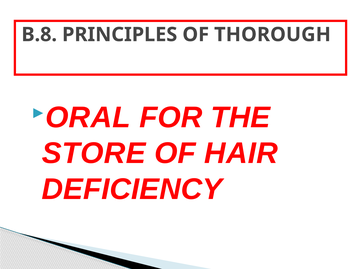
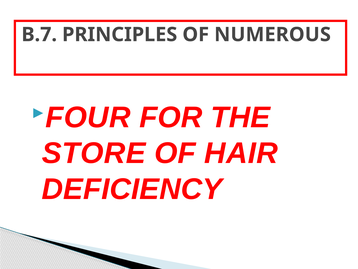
B.8: B.8 -> B.7 (39, 35)
THOROUGH: THOROUGH -> NUMEROUS (273, 35)
ORAL: ORAL -> FOUR (88, 117)
